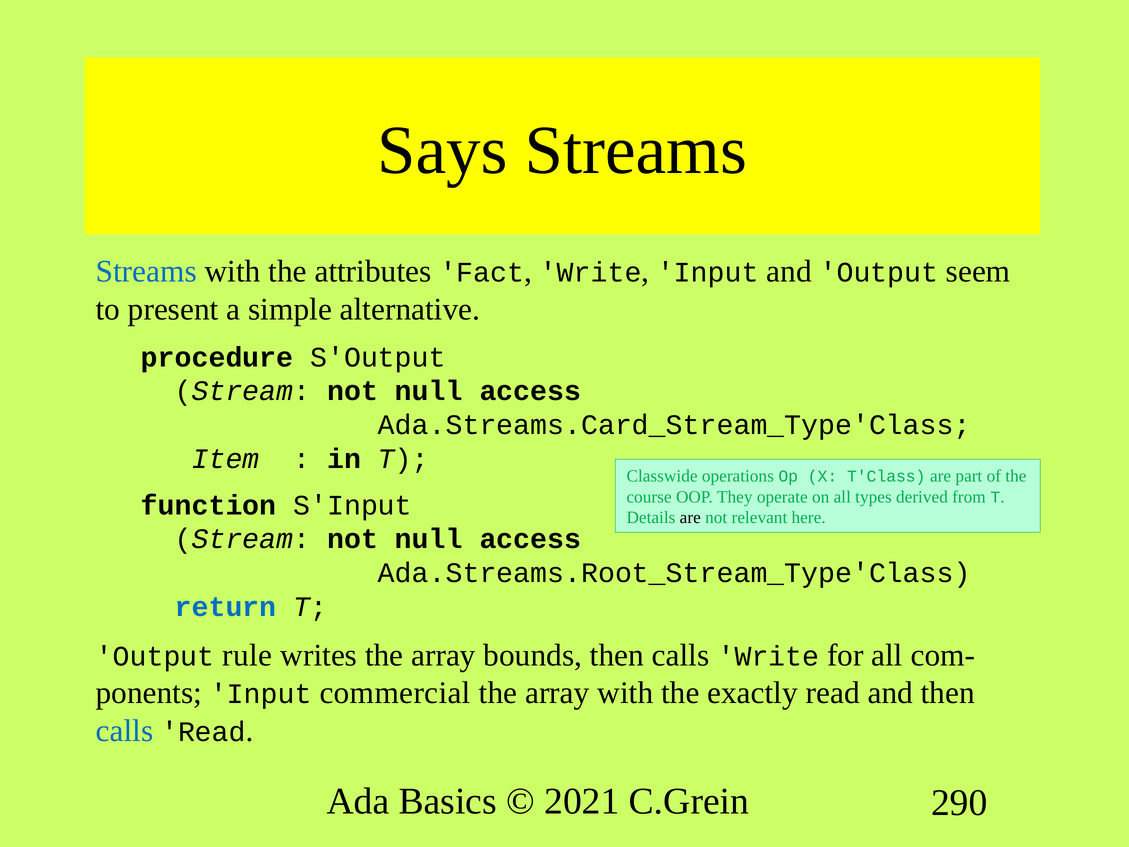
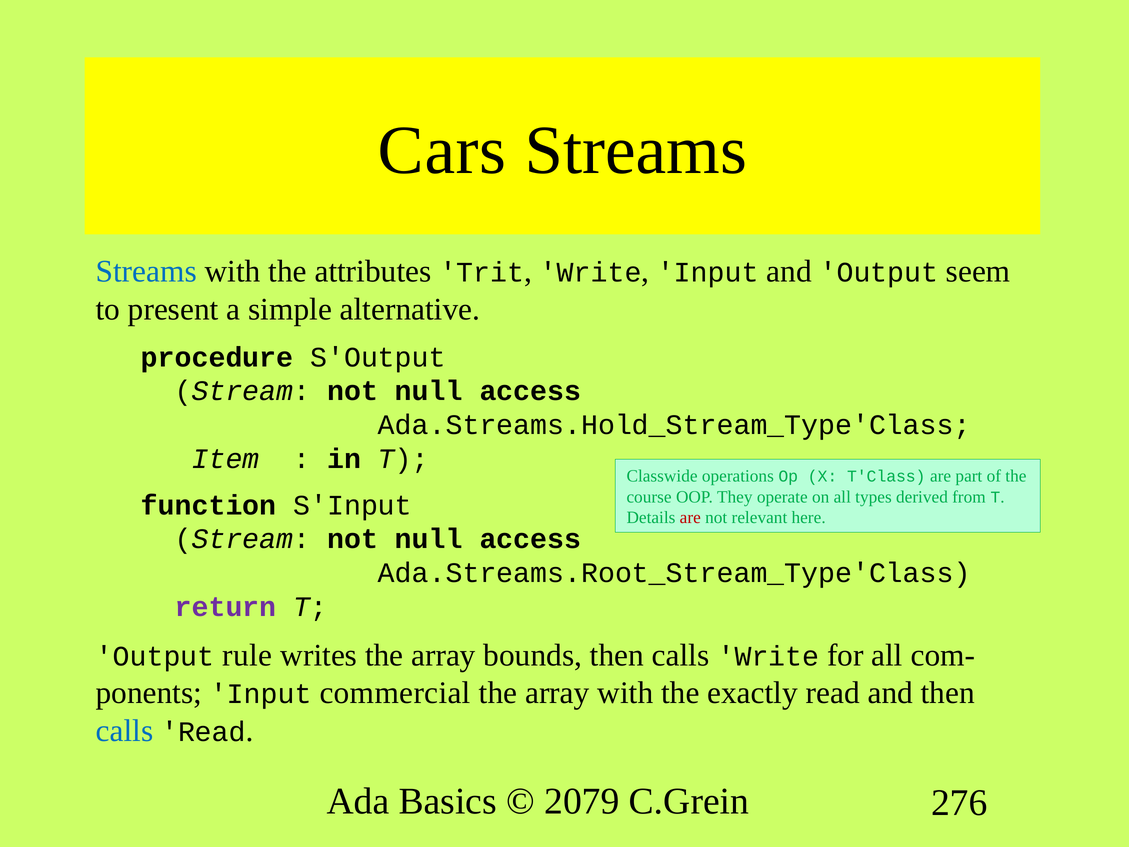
Says: Says -> Cars (442, 151)
Fact: Fact -> Trit (482, 272)
Ada.Streams.Card_Stream_Type'Class: Ada.Streams.Card_Stream_Type'Class -> Ada.Streams.Hold_Stream_Type'Class (674, 425)
are colour: black -> red (690, 517)
return colour: blue -> purple (226, 607)
2021: 2021 -> 2079 (582, 801)
290: 290 -> 276 (959, 803)
